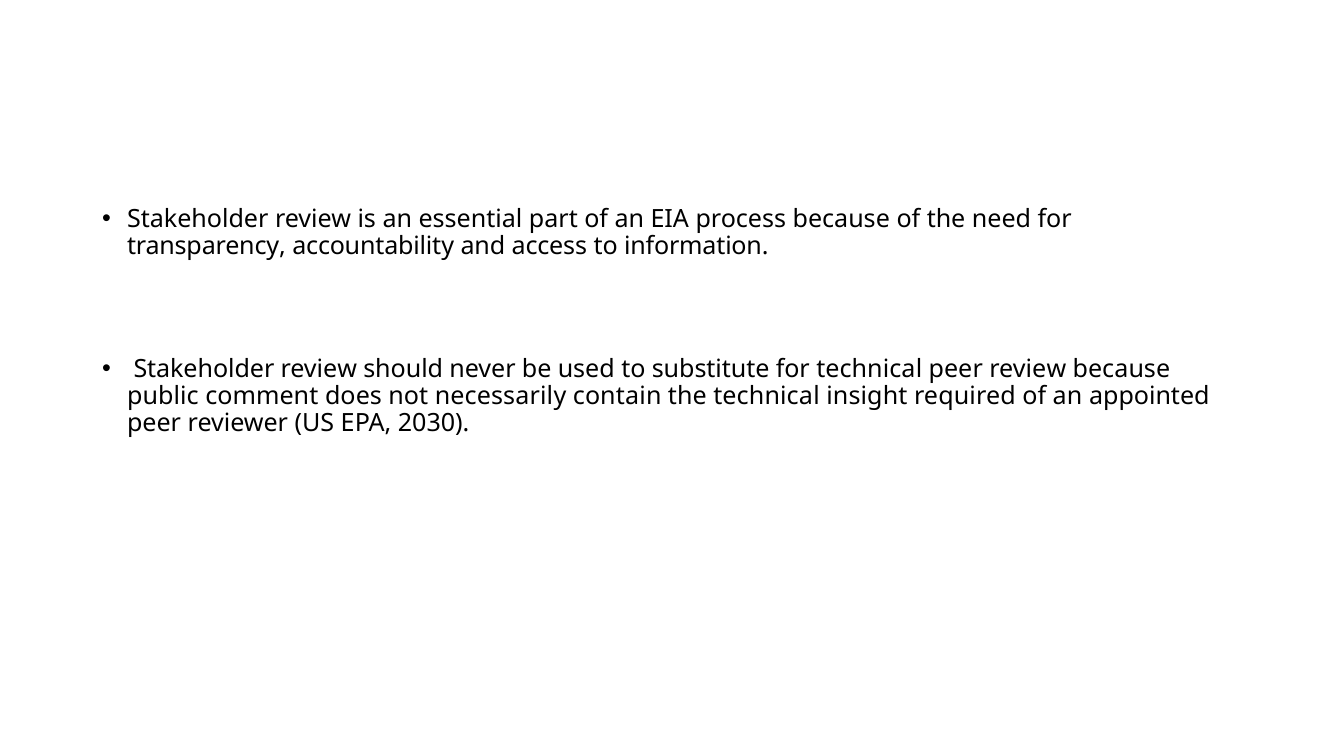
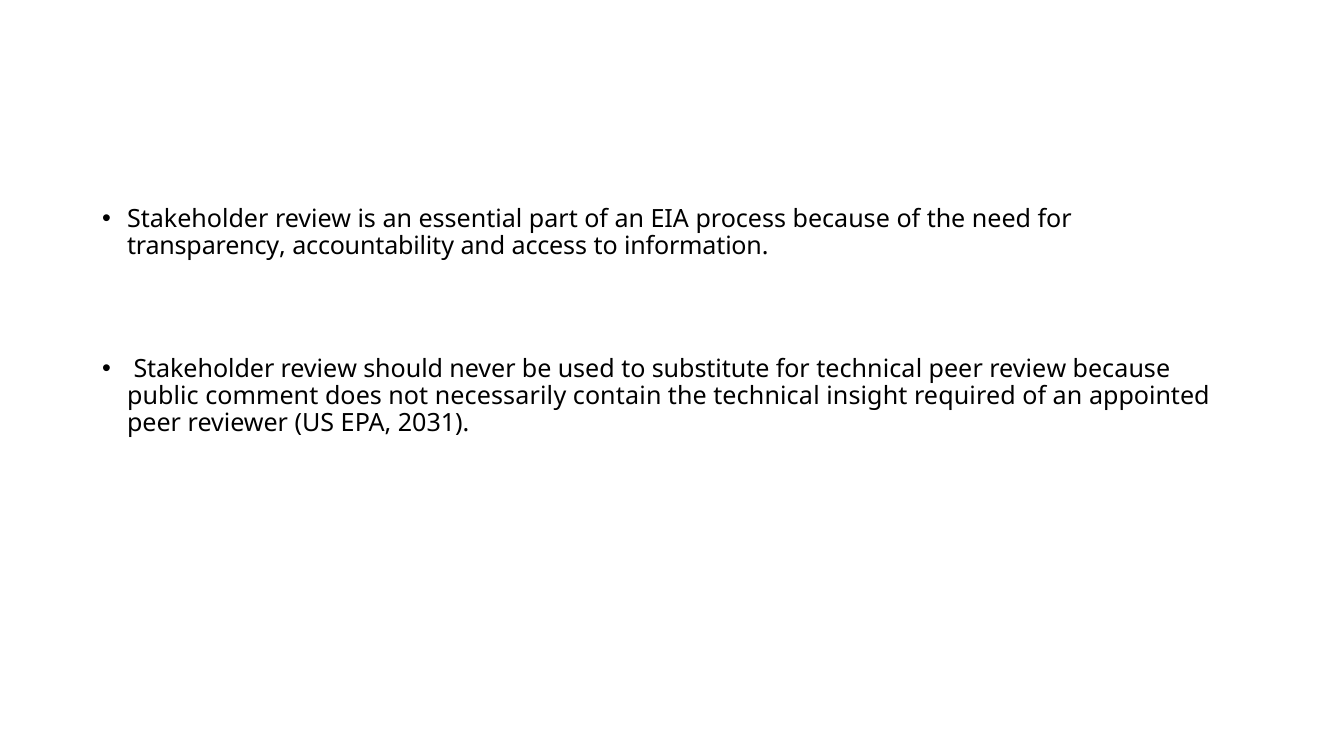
2030: 2030 -> 2031 (434, 423)
